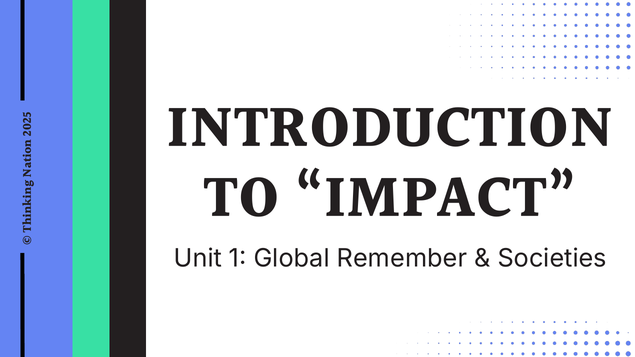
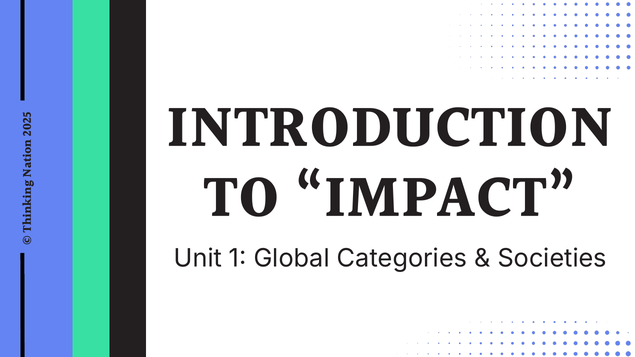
Remember: Remember -> Categories (402, 259)
